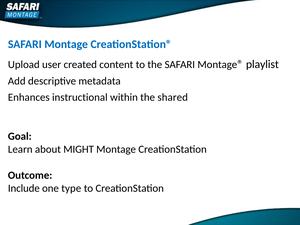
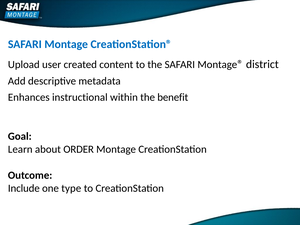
playlist: playlist -> district (262, 64)
shared: shared -> benefit (173, 97)
MIGHT: MIGHT -> ORDER (79, 149)
